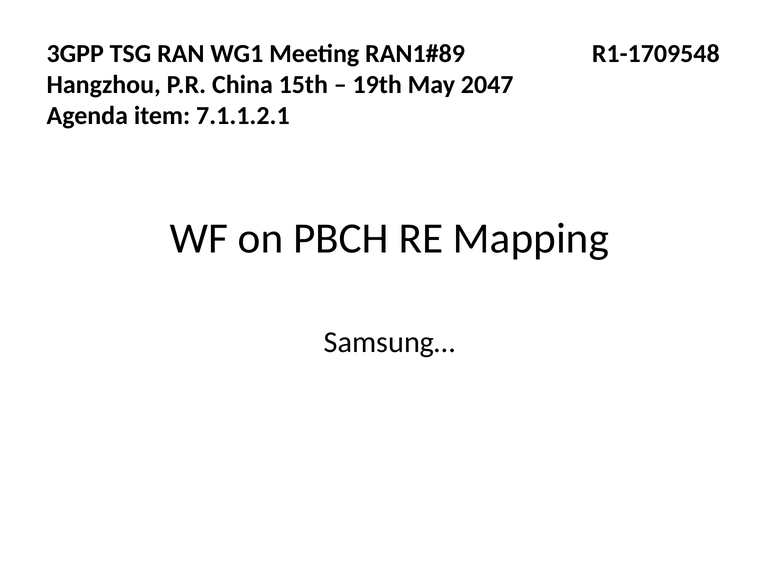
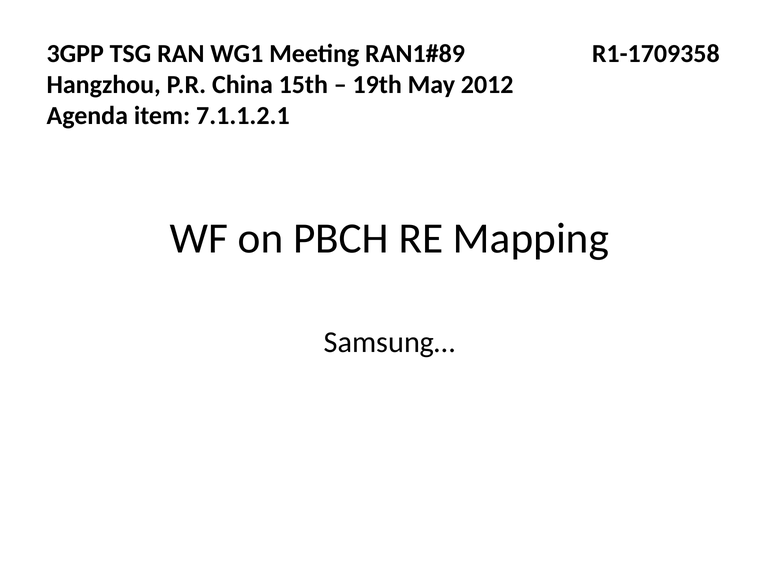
R1-1709548: R1-1709548 -> R1-1709358 (656, 54)
2047: 2047 -> 2012 (487, 85)
